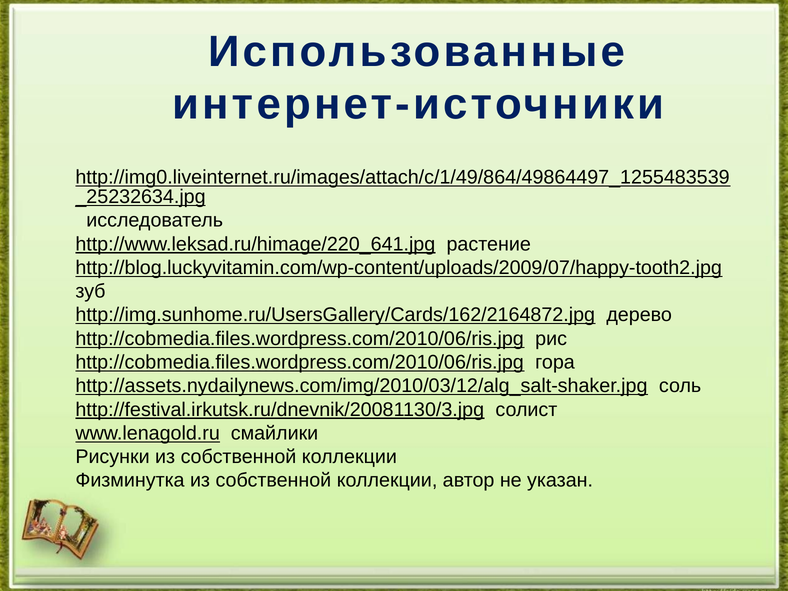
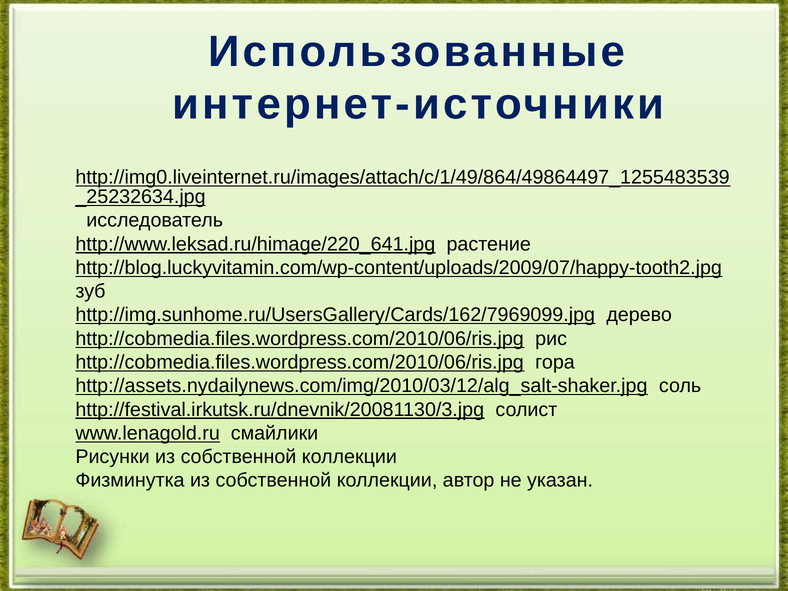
http://img.sunhome.ru/UsersGallery/Cards/162/2164872.jpg: http://img.sunhome.ru/UsersGallery/Cards/162/2164872.jpg -> http://img.sunhome.ru/UsersGallery/Cards/162/7969099.jpg (335, 315)
